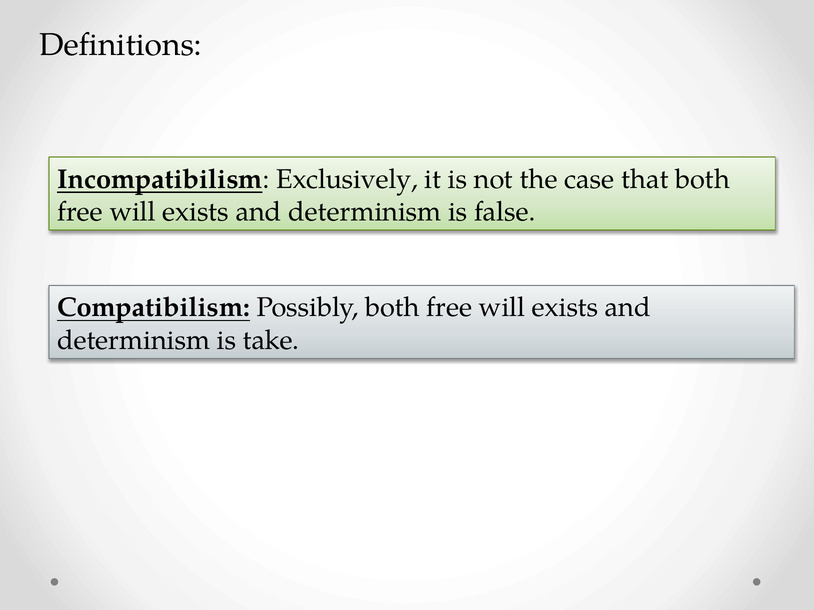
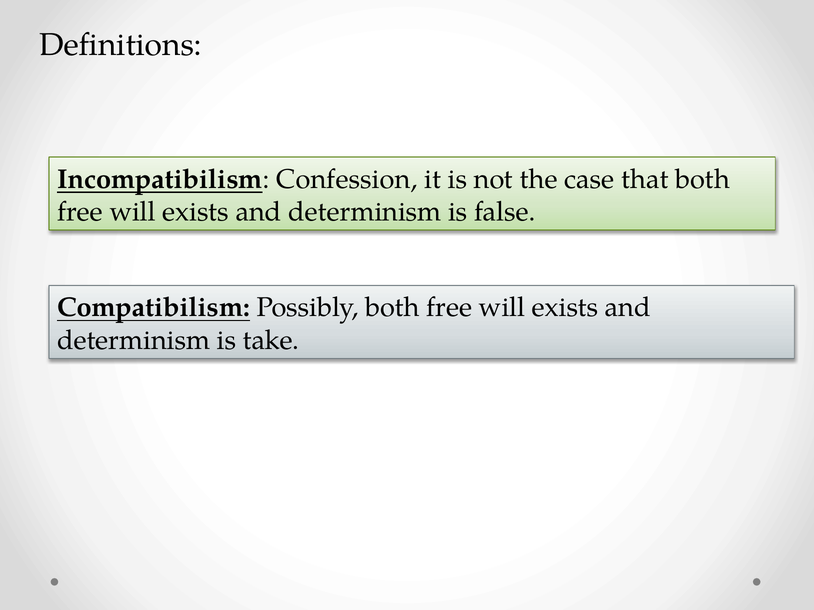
Exclusively: Exclusively -> Confession (347, 179)
